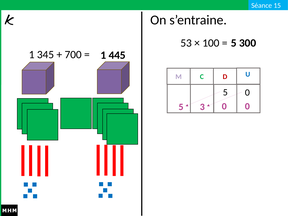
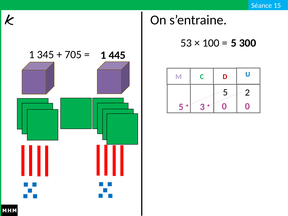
700: 700 -> 705 (73, 55)
5 0: 0 -> 2 (247, 93)
